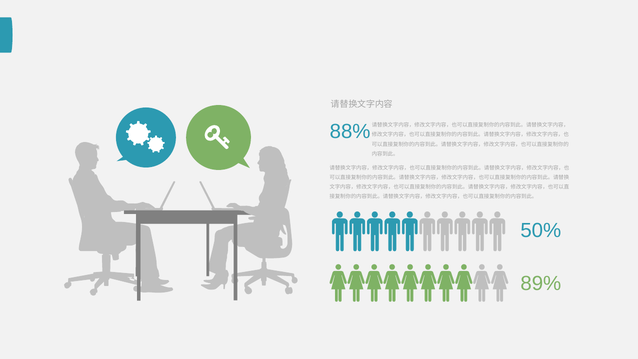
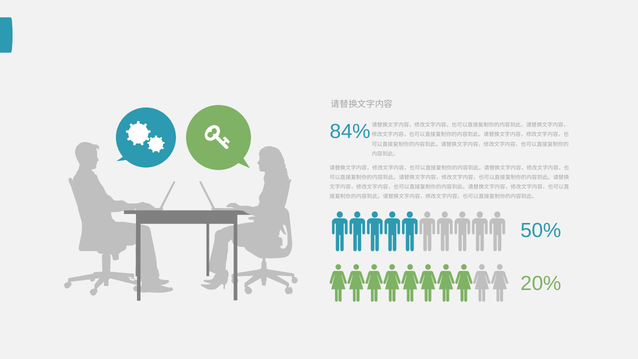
88%: 88% -> 84% (350, 131)
89%: 89% -> 20% (541, 283)
